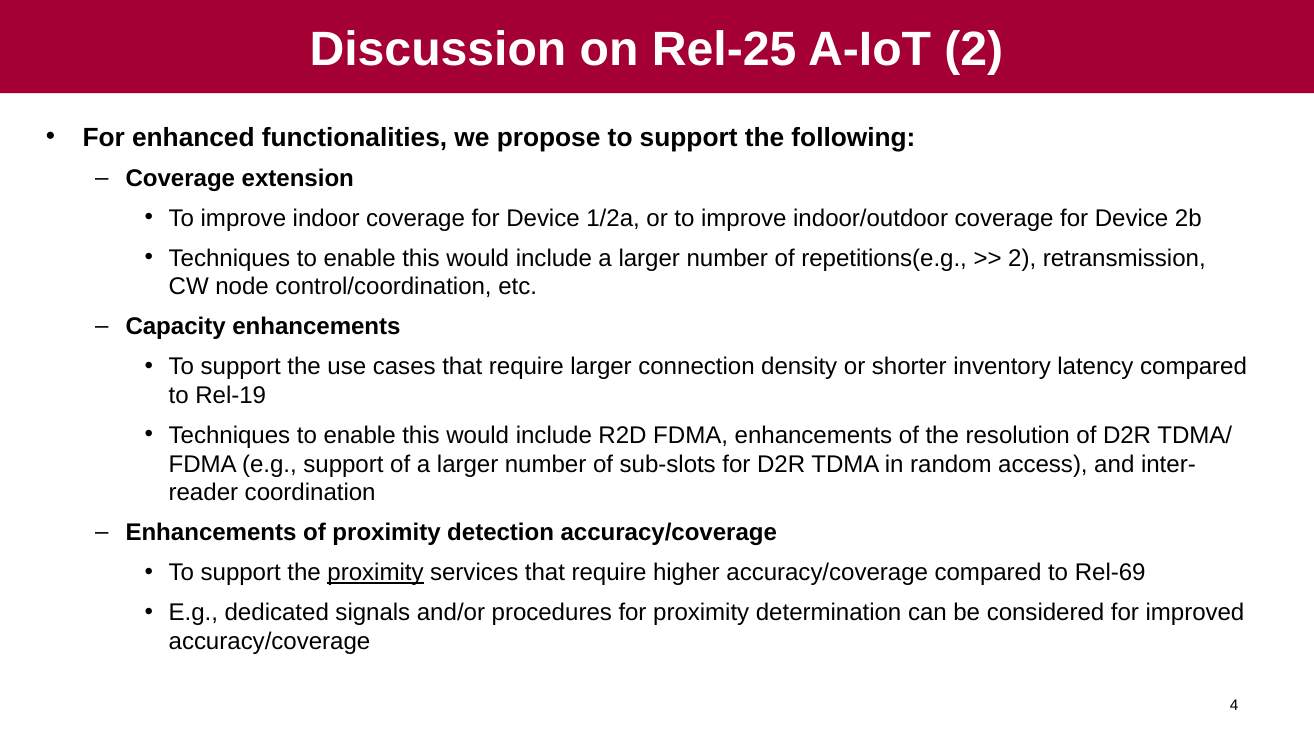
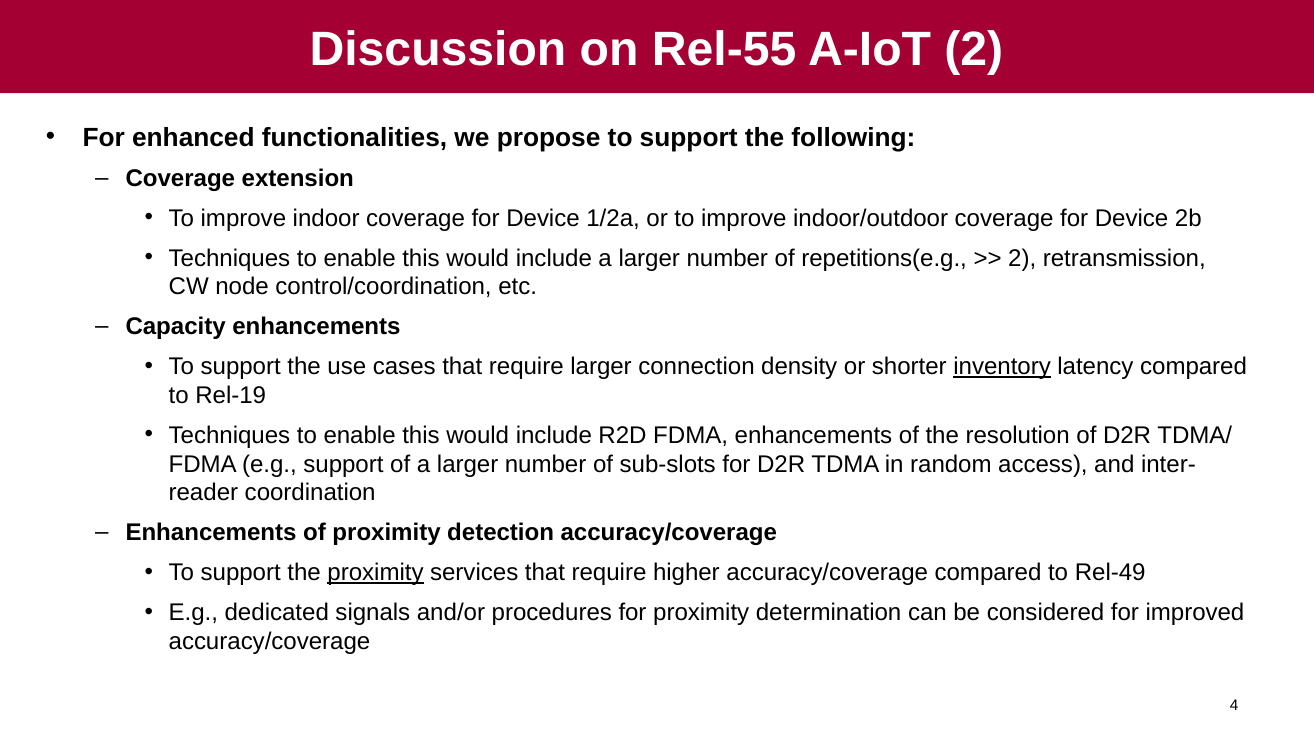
Rel-25: Rel-25 -> Rel-55 (724, 50)
inventory underline: none -> present (1002, 367)
Rel-69: Rel-69 -> Rel-49 (1110, 573)
